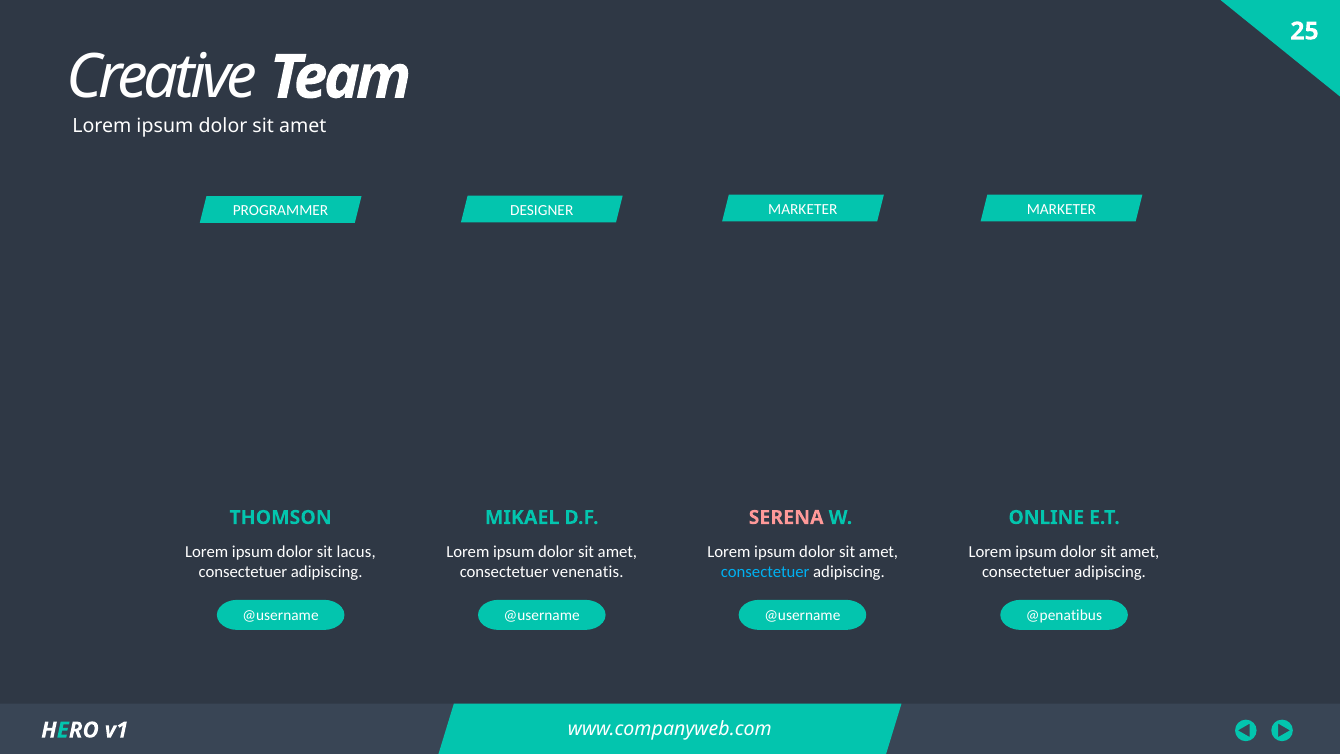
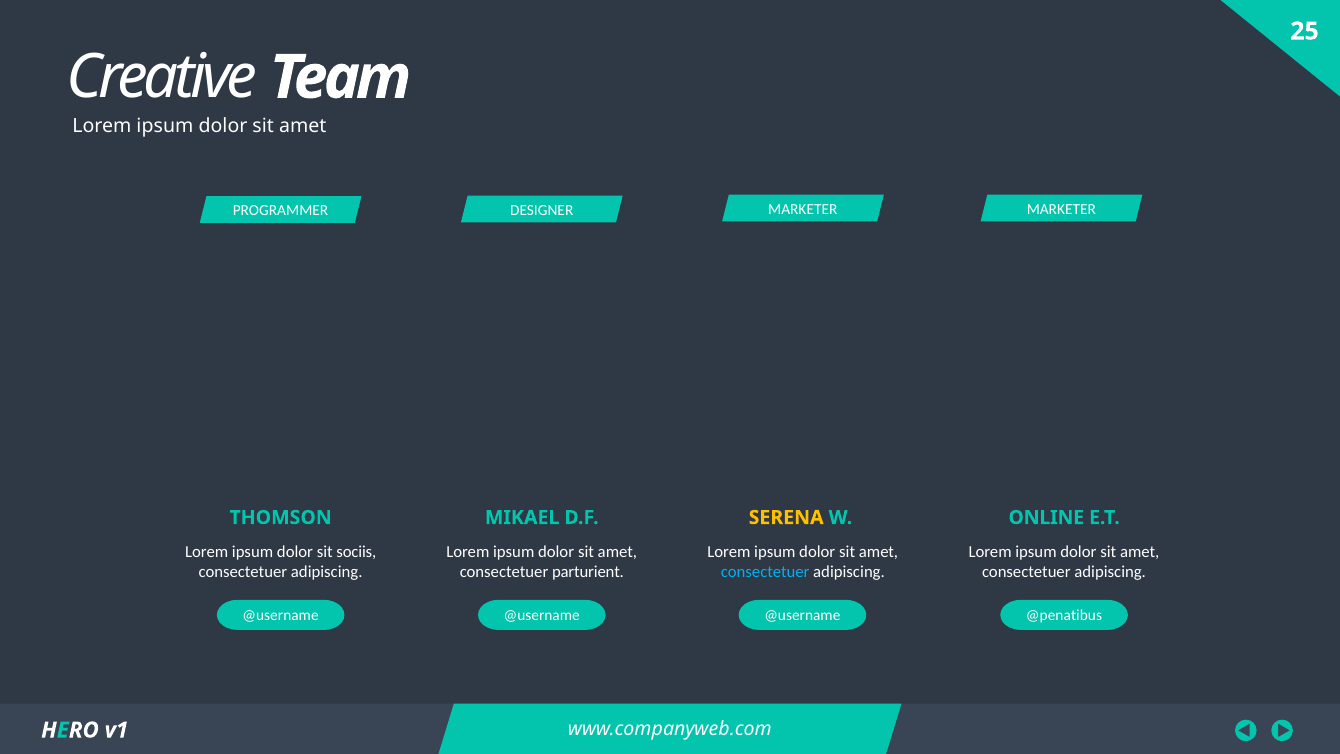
SERENA colour: pink -> yellow (786, 517)
lacus: lacus -> sociis (356, 551)
venenatis: venenatis -> parturient (588, 572)
